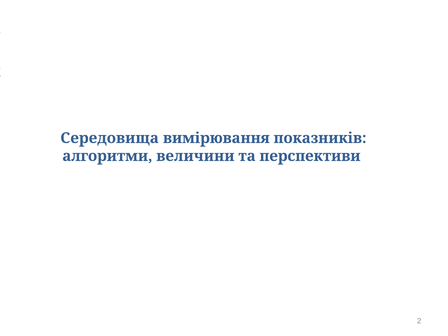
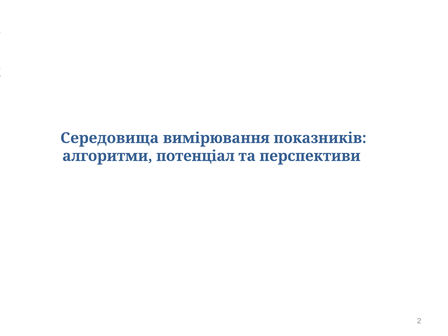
величини: величини -> потенціал (196, 156)
